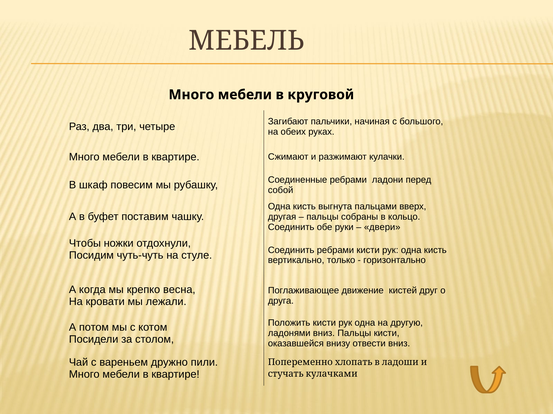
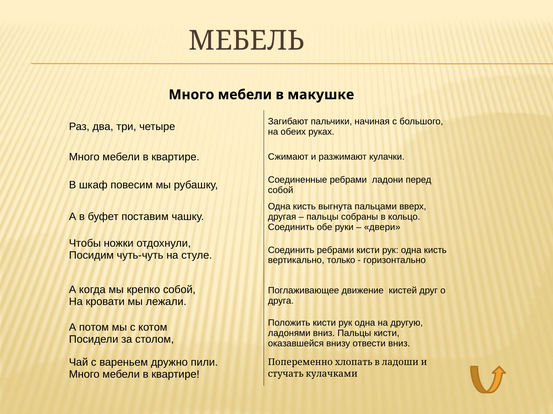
круговой: круговой -> макушке (321, 95)
крепко весна: весна -> собой (179, 290)
